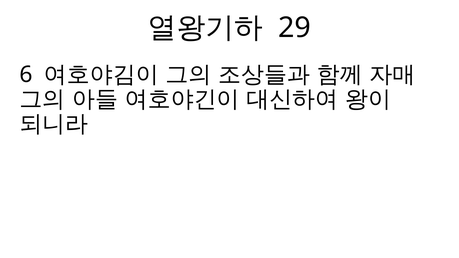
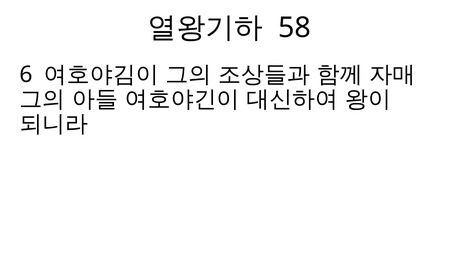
29: 29 -> 58 (295, 28)
